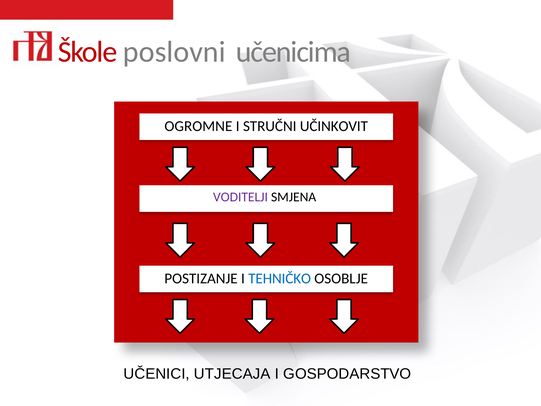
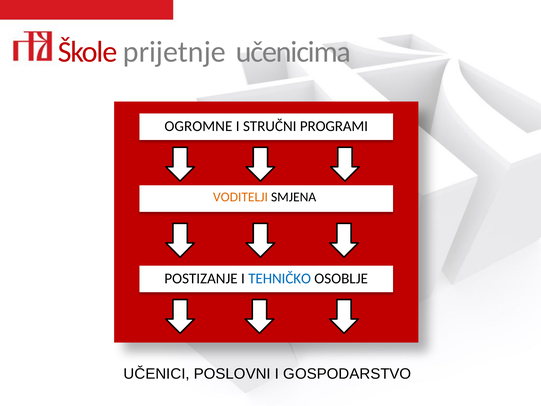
poslovni: poslovni -> prijetnje (174, 52)
UČINKOVIT: UČINKOVIT -> PROGRAMI (334, 126)
VODITELJI colour: purple -> orange (241, 197)
UTJECAJA: UTJECAJA -> POSLOVNI (232, 374)
